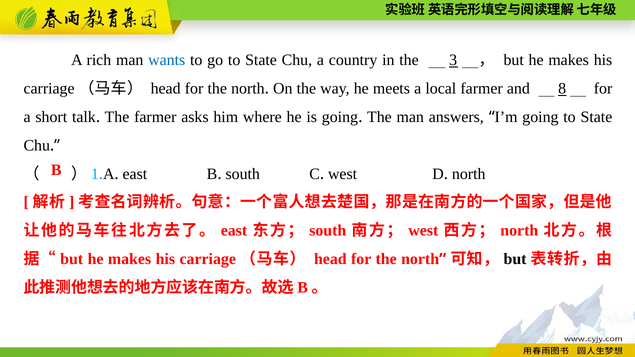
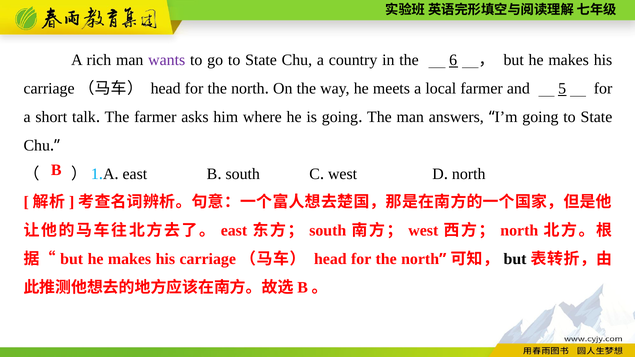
wants colour: blue -> purple (167, 60)
3: 3 -> 6 (453, 60)
8: 8 -> 5 (562, 89)
